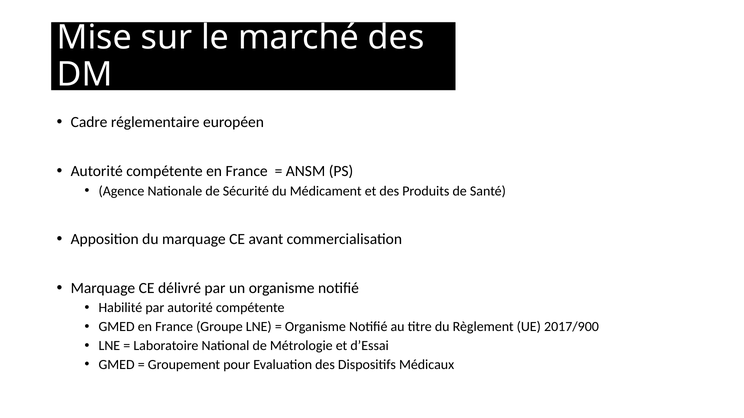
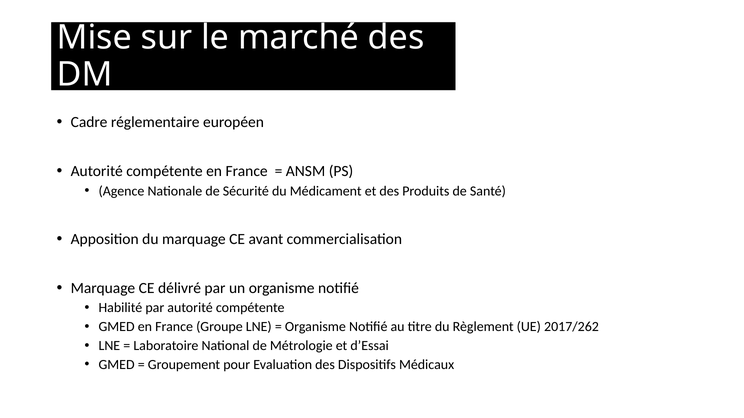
2017/900: 2017/900 -> 2017/262 (571, 327)
